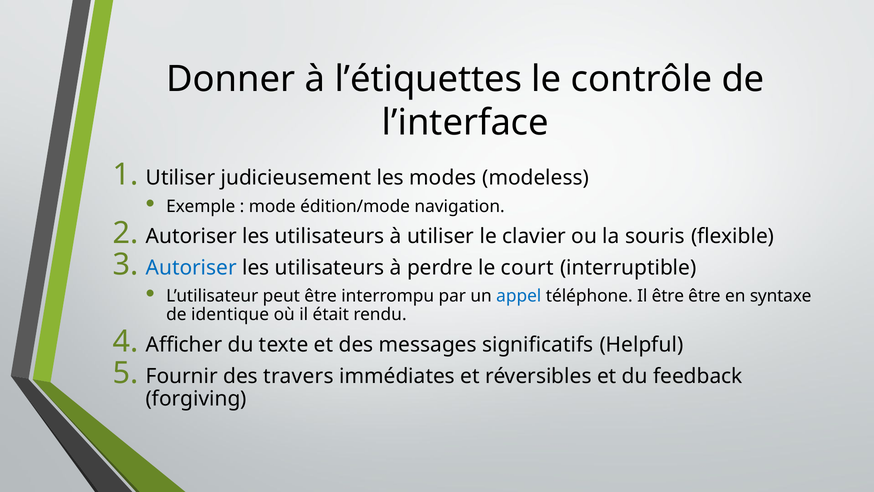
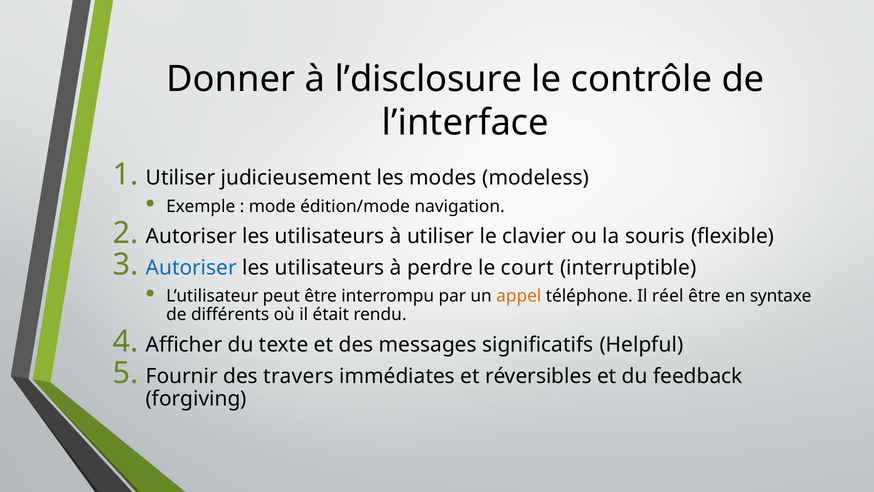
l’étiquettes: l’étiquettes -> l’disclosure (428, 79)
appel colour: blue -> orange (519, 296)
Il être: être -> réel (668, 296)
identique: identique -> différents (230, 315)
